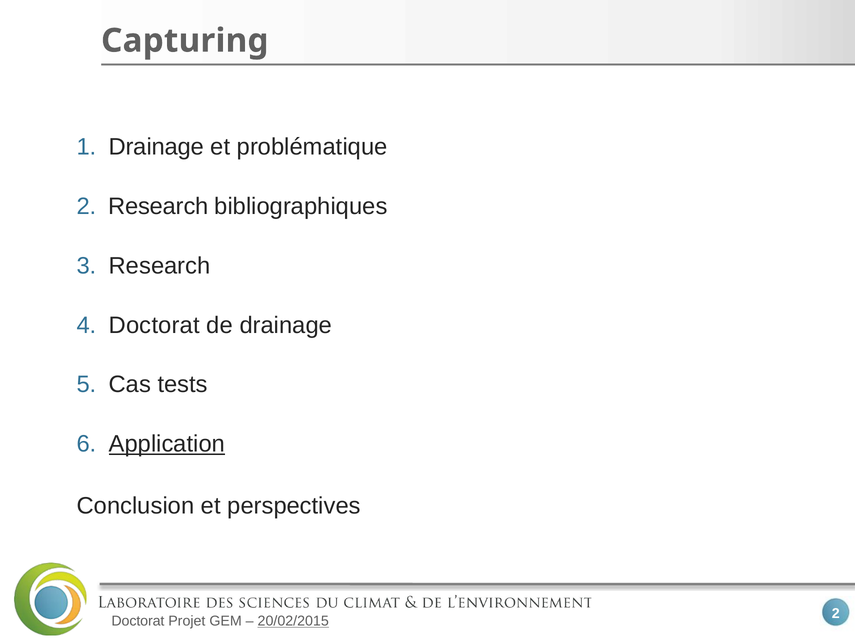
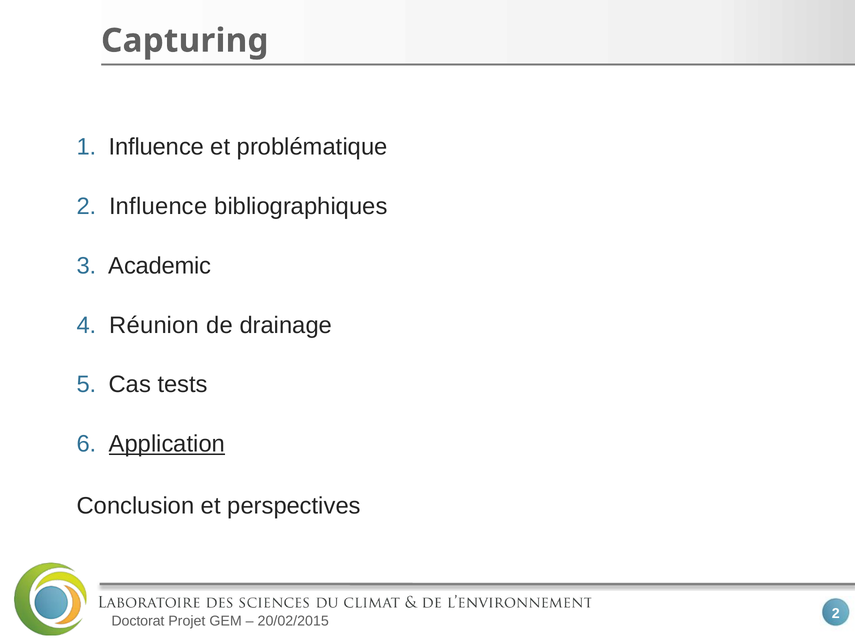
Drainage: Drainage -> Influence (156, 147)
2 Research: Research -> Influence (158, 206)
Research: Research -> Academic (160, 266)
Doctorat: Doctorat -> Réunion (154, 325)
20/02/2015 underline: present -> none (293, 621)
